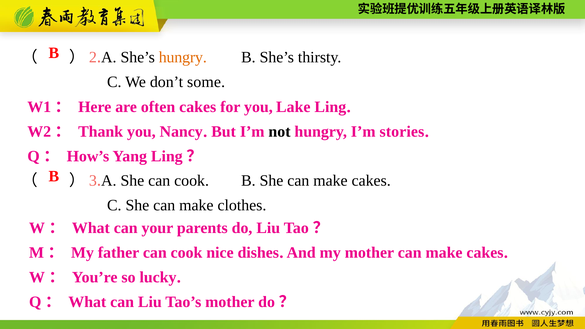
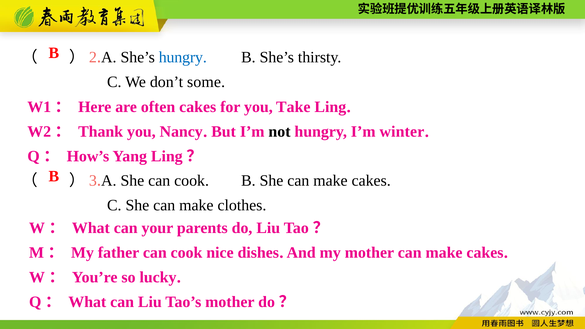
hungry colour: orange -> blue (183, 57)
Lake: Lake -> Take (293, 107)
stories: stories -> winter (402, 132)
